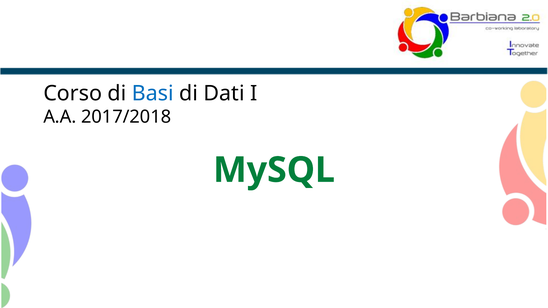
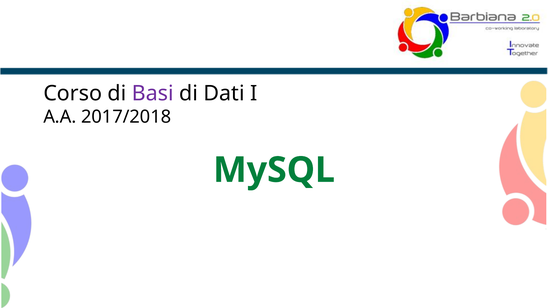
Basi colour: blue -> purple (153, 93)
